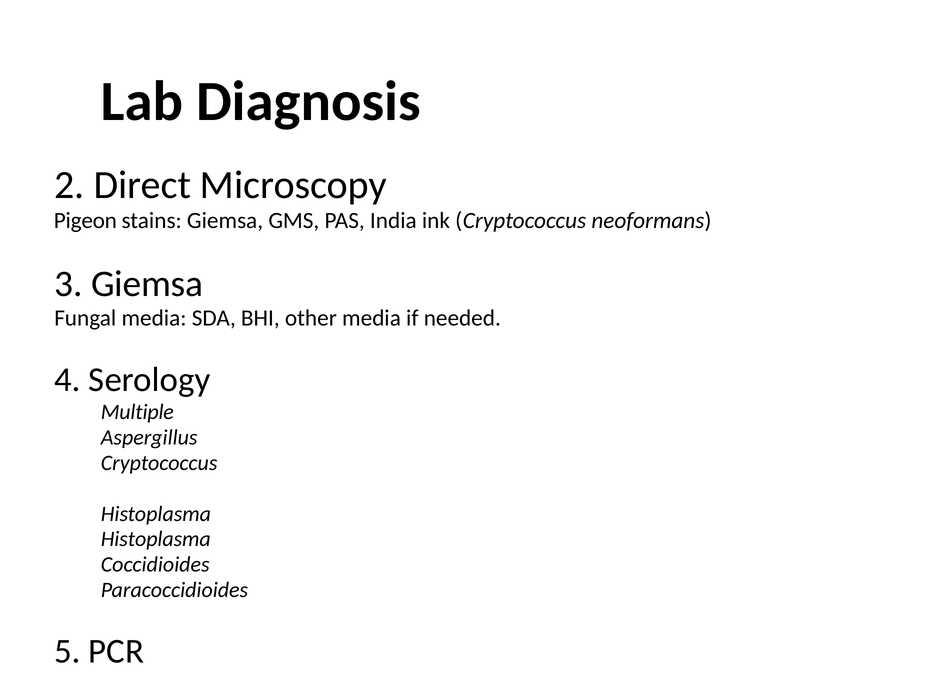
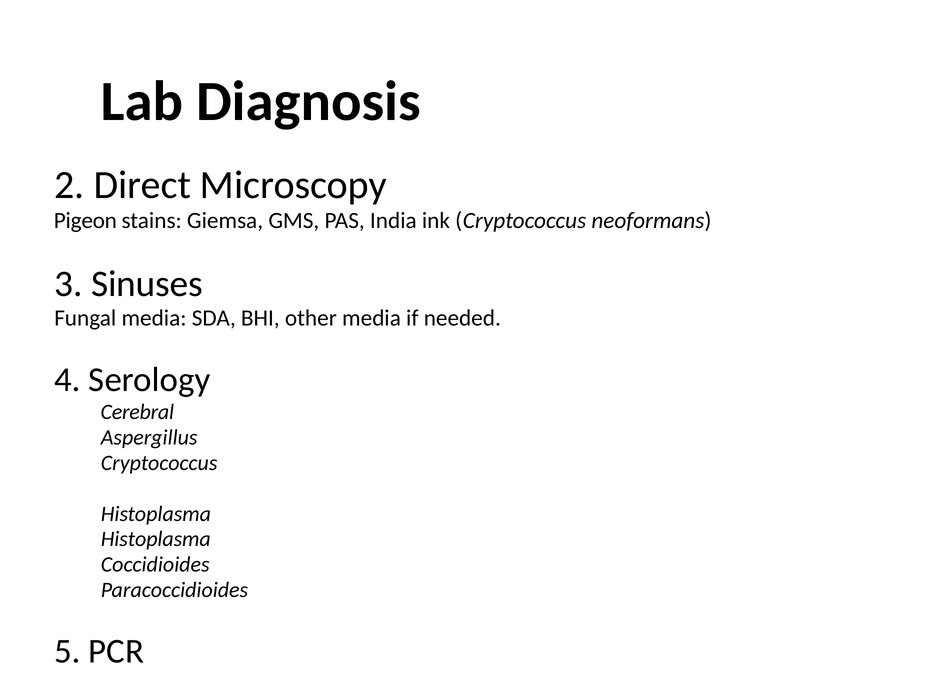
3 Giemsa: Giemsa -> Sinuses (147, 284)
Multiple: Multiple -> Cerebral (137, 412)
